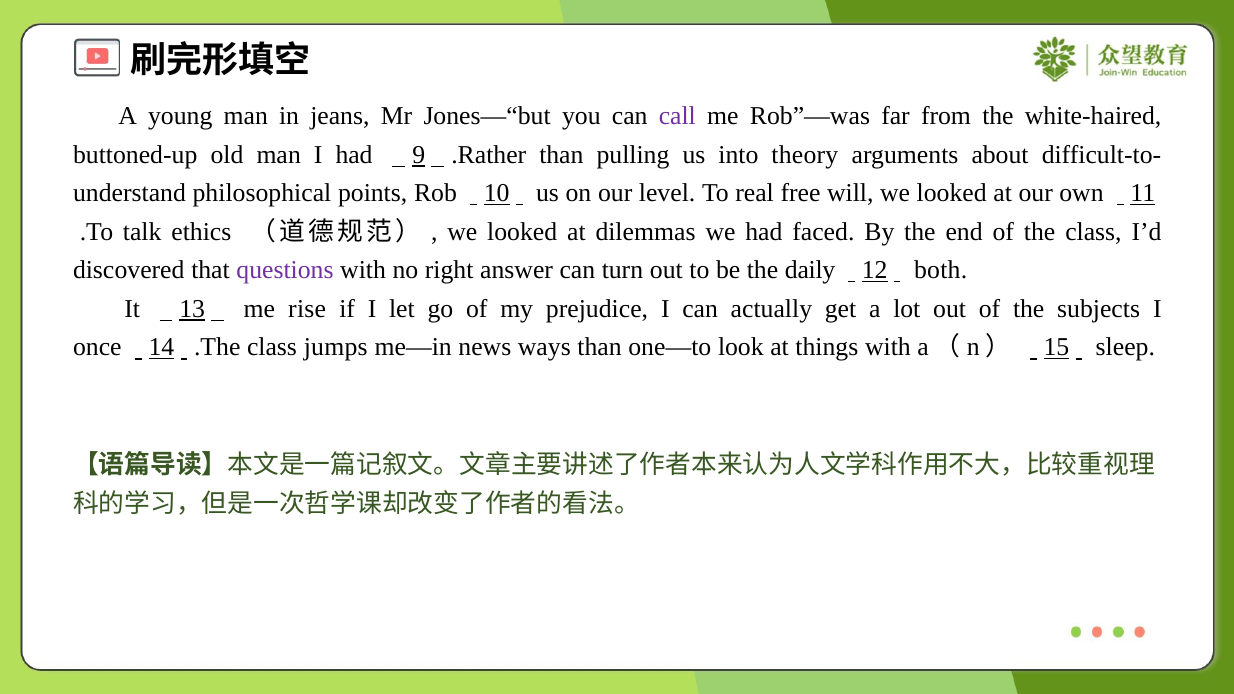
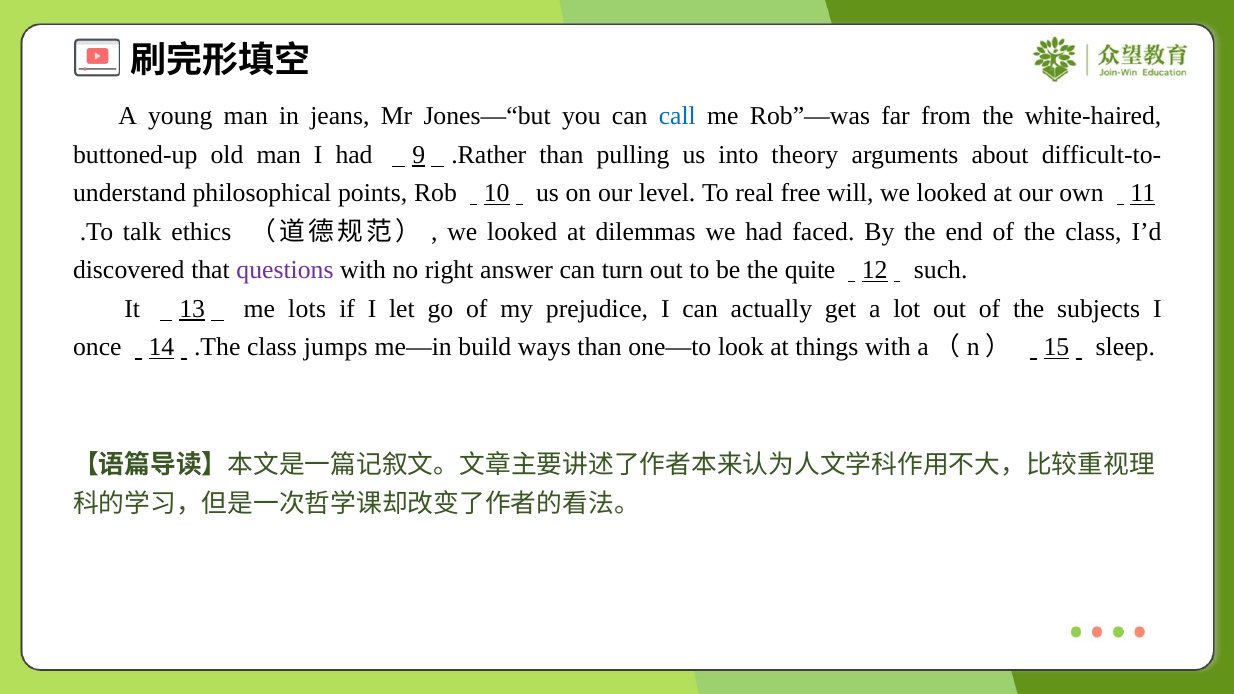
call colour: purple -> blue (677, 116)
daily: daily -> quite (810, 270)
both: both -> such (941, 270)
rise: rise -> lots (307, 309)
news: news -> build (485, 347)
